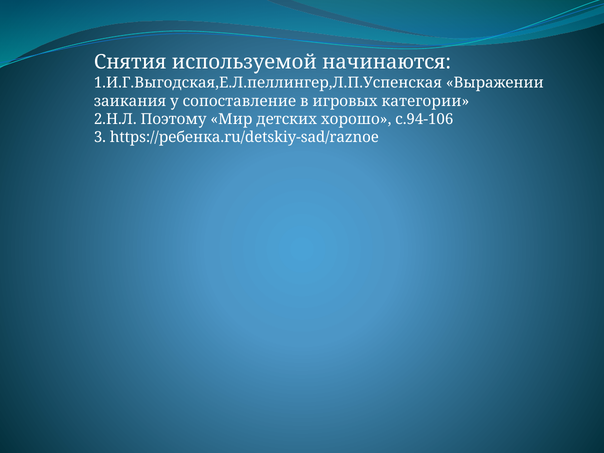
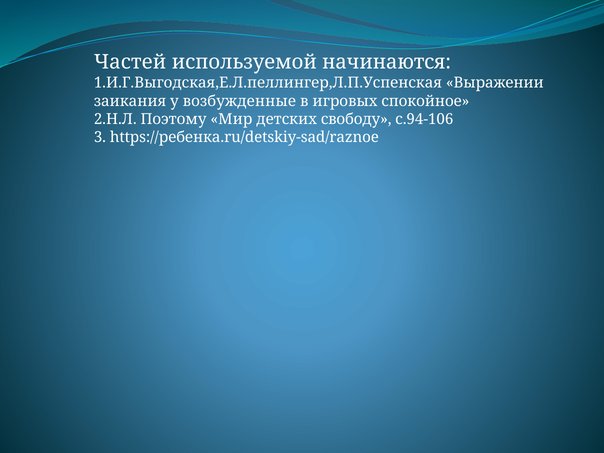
Снятия: Снятия -> Частей (130, 62)
сопоставление: сопоставление -> возбужденные (239, 101)
категории: категории -> спокойное (425, 101)
хорошо: хорошо -> свободу (356, 119)
